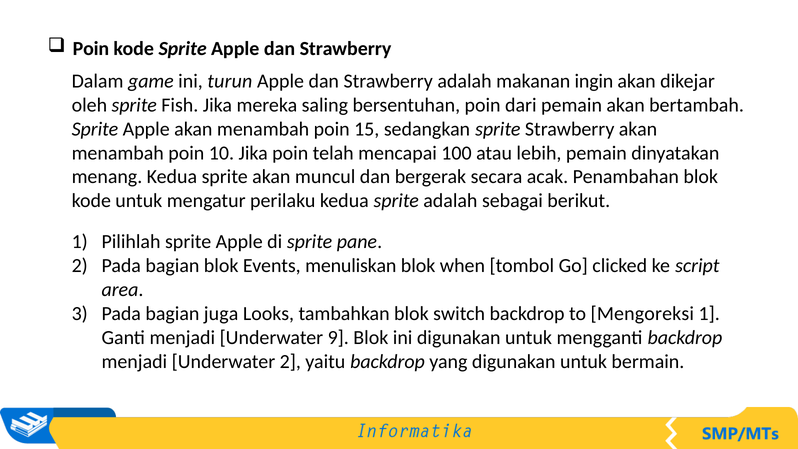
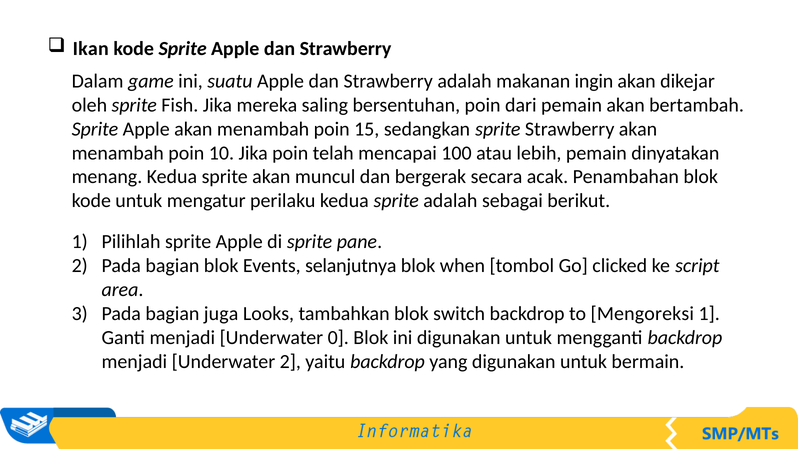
Poin: Poin -> Ikan (91, 49)
turun: turun -> suatu (230, 81)
menuliskan: menuliskan -> selanjutnya (351, 266)
9: 9 -> 0 (338, 337)
